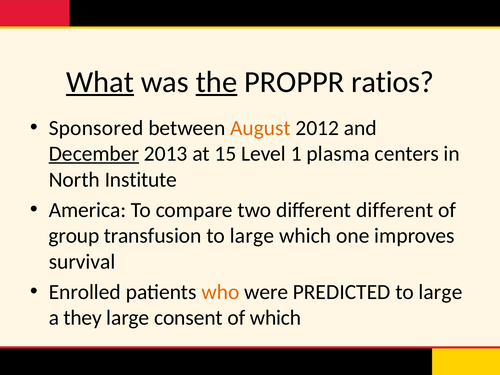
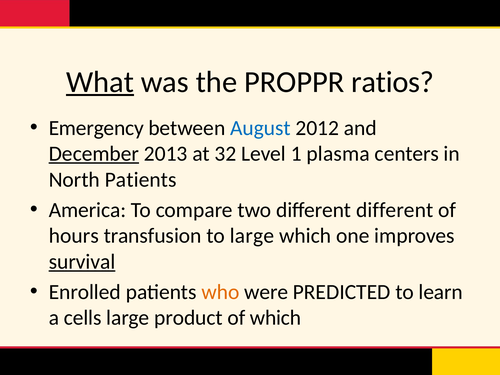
the underline: present -> none (216, 82)
Sponsored: Sponsored -> Emergency (96, 128)
August colour: orange -> blue (260, 128)
15: 15 -> 32 (225, 154)
North Institute: Institute -> Patients (141, 180)
group: group -> hours (74, 236)
survival underline: none -> present (82, 262)
PREDICTED to large: large -> learn (441, 292)
they: they -> cells (83, 318)
consent: consent -> product (188, 318)
